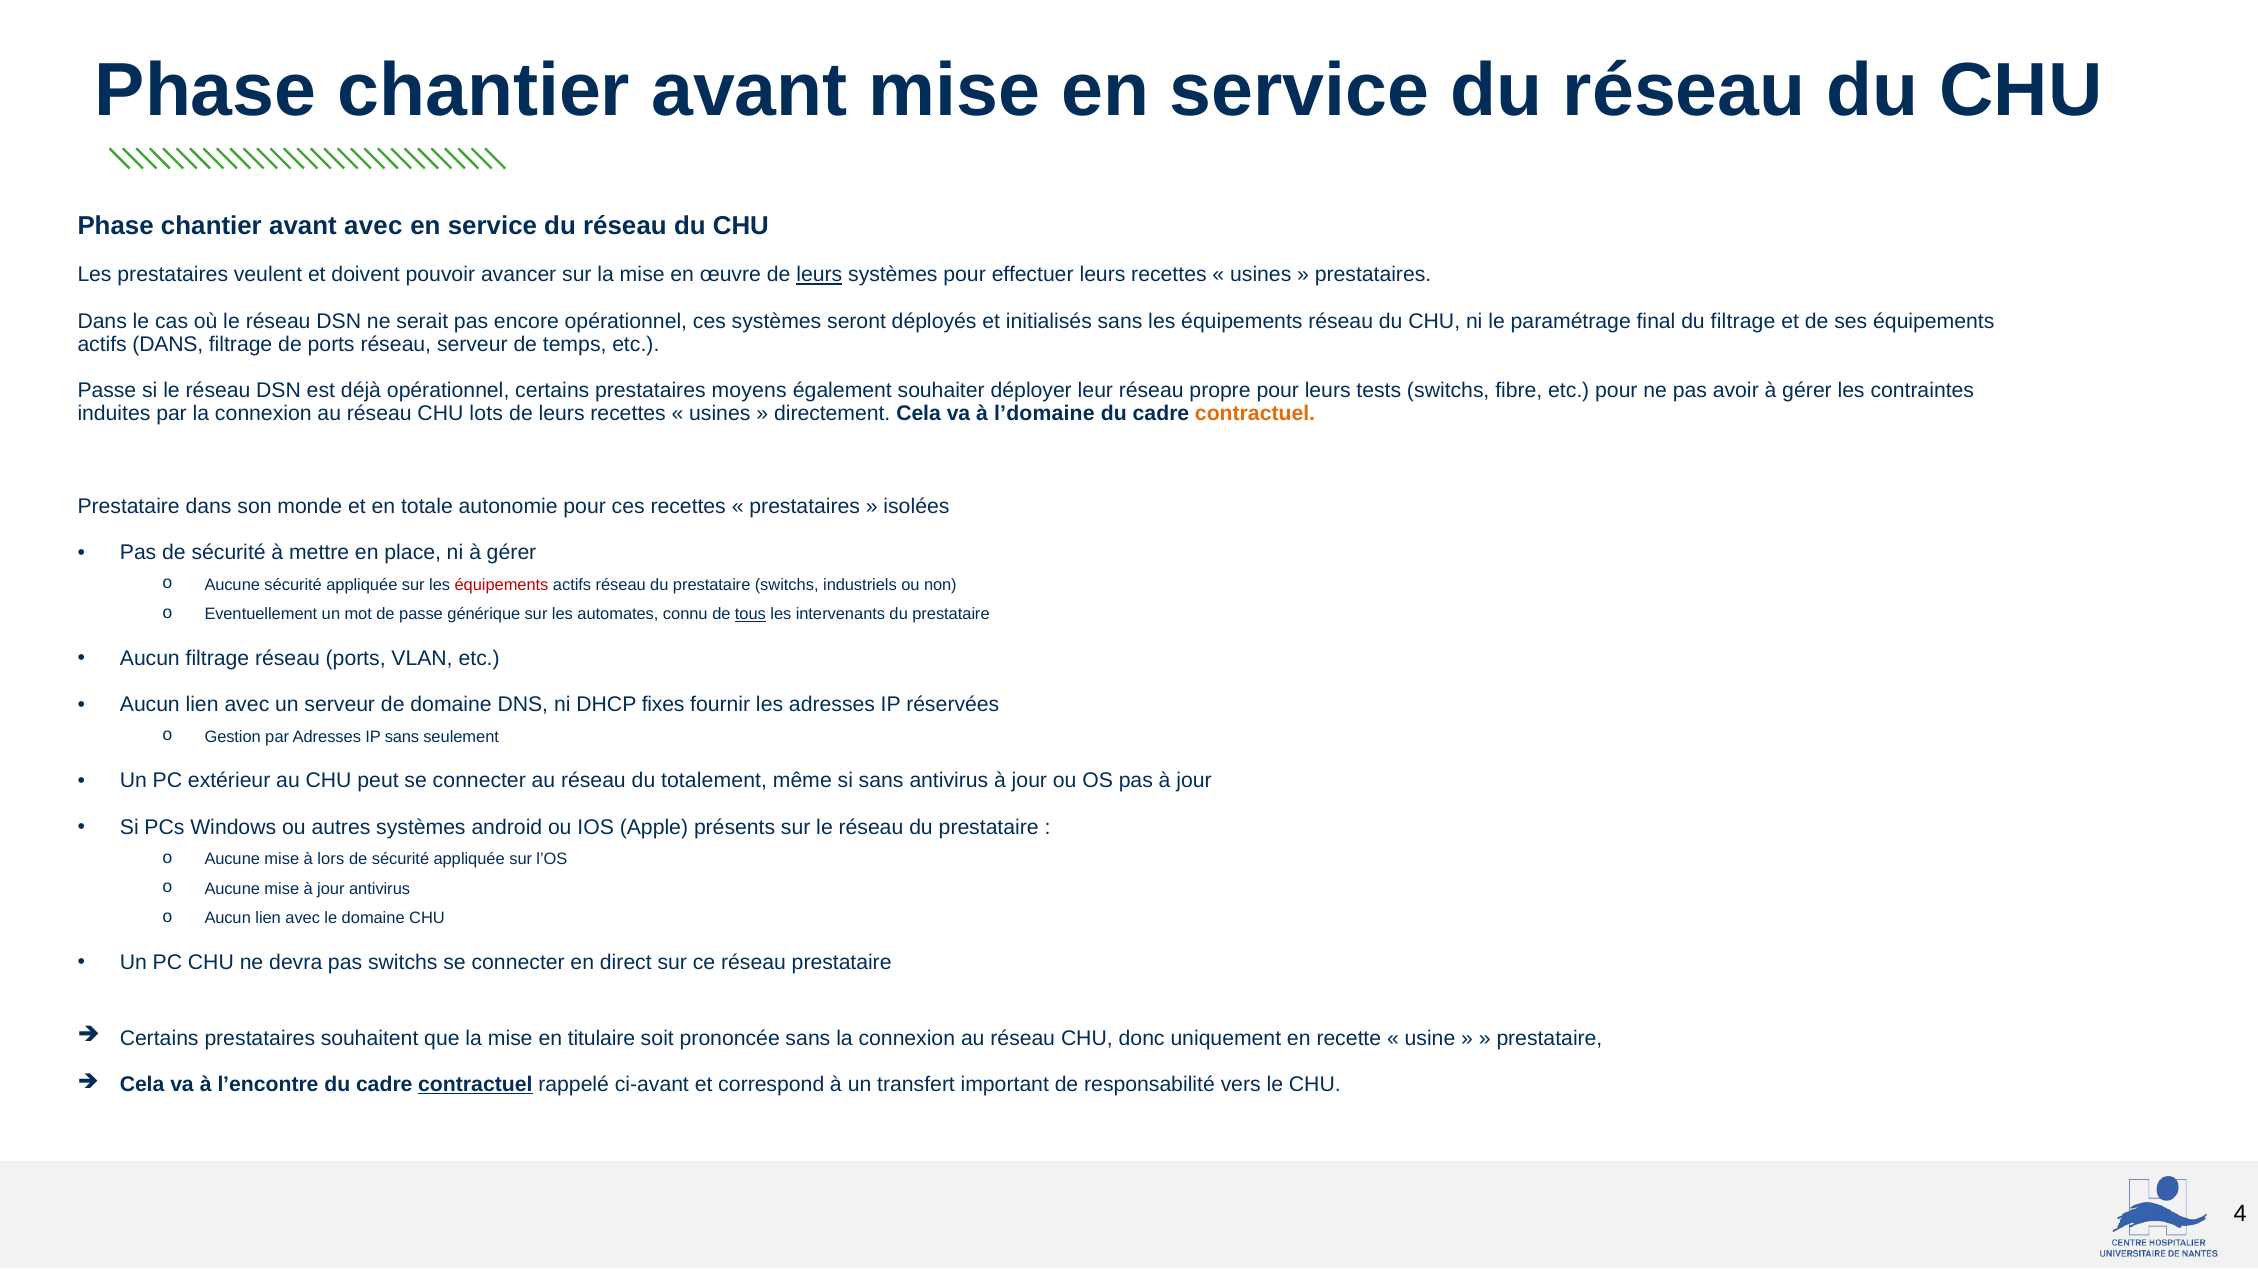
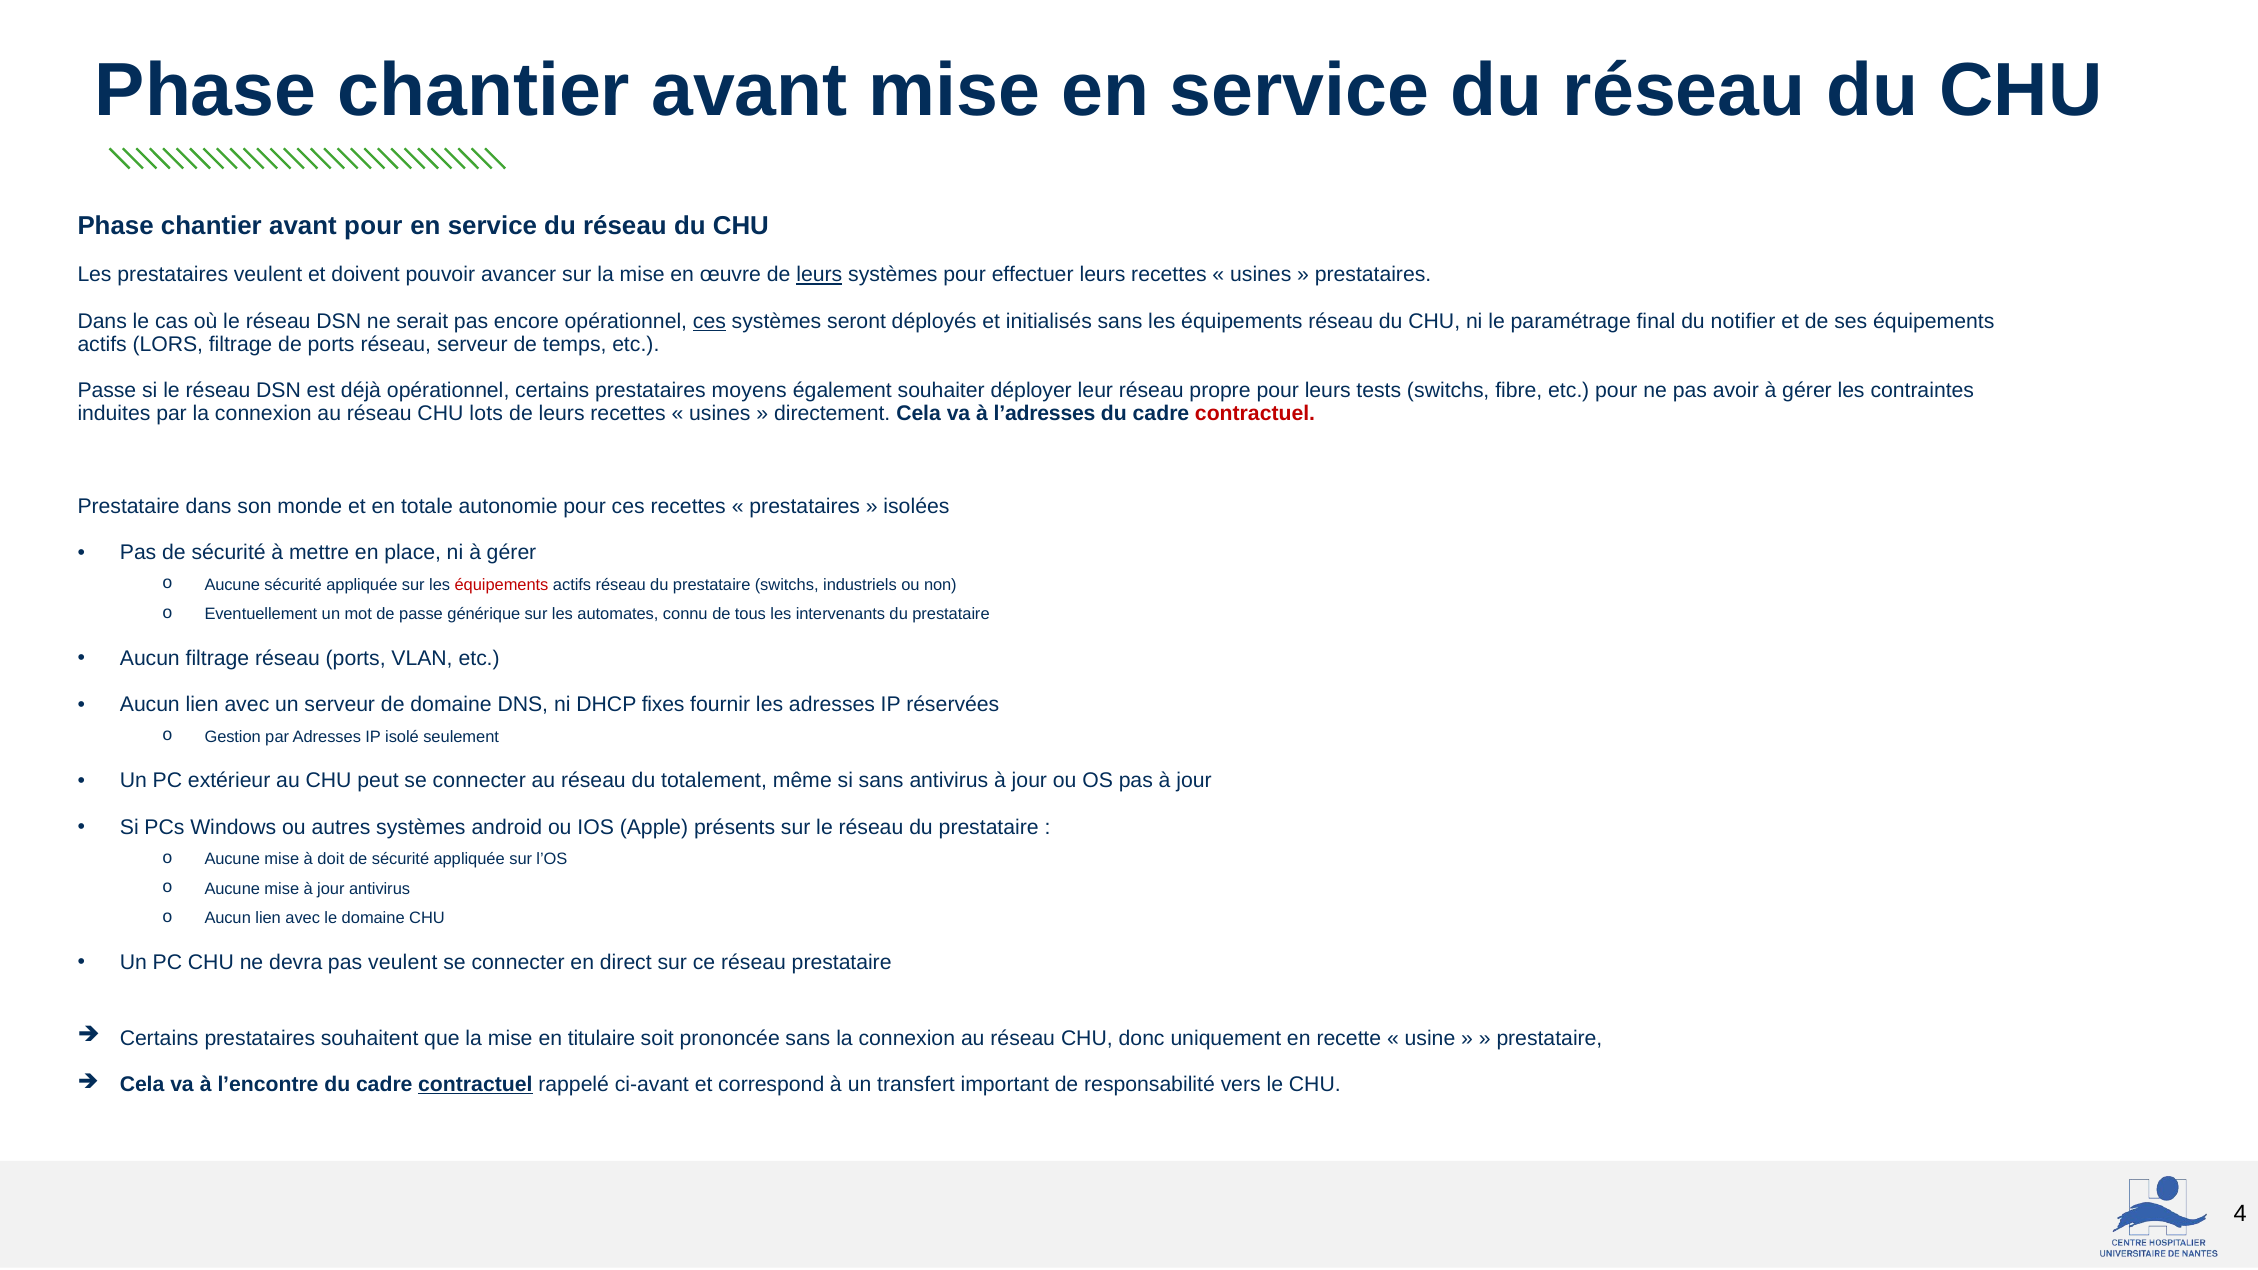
avant avec: avec -> pour (373, 226)
ces underline: none -> present (709, 321)
du filtrage: filtrage -> notifier (1743, 321)
actifs DANS: DANS -> LORS (168, 344)
l’domaine: l’domaine -> l’adresses (1045, 414)
contractuel colour: orange -> red (1255, 414)
tous underline: present -> none (750, 615)
IP sans: sans -> isolé (402, 737)
lors: lors -> doit (331, 859)
pas switchs: switchs -> veulent (403, 962)
